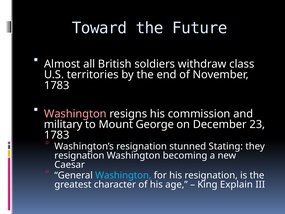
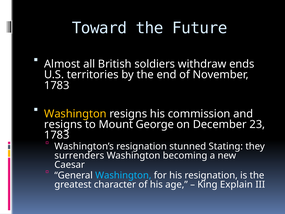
class: class -> ends (242, 64)
Washington colour: pink -> yellow (75, 114)
military: military -> resigns (63, 124)
resignation: resignation -> surrenders (79, 155)
